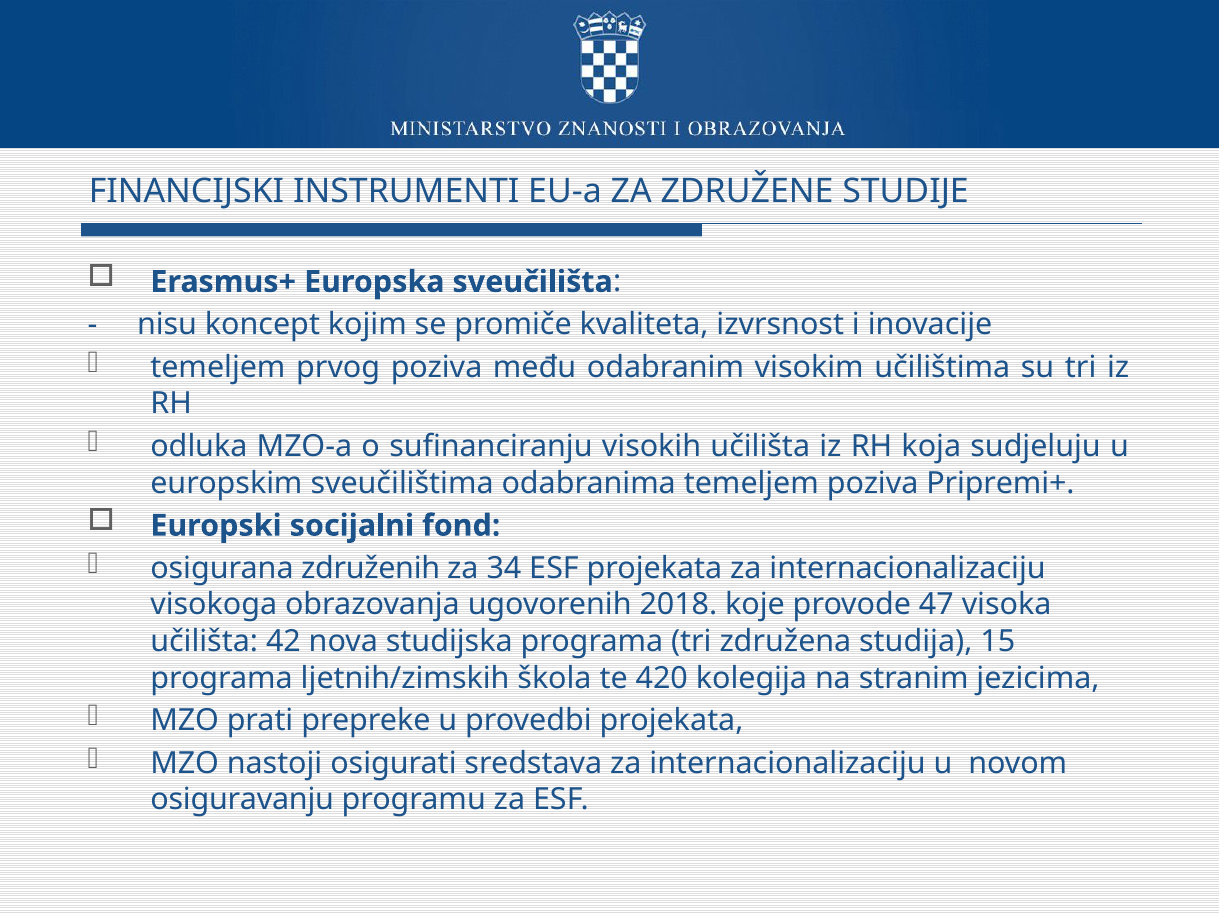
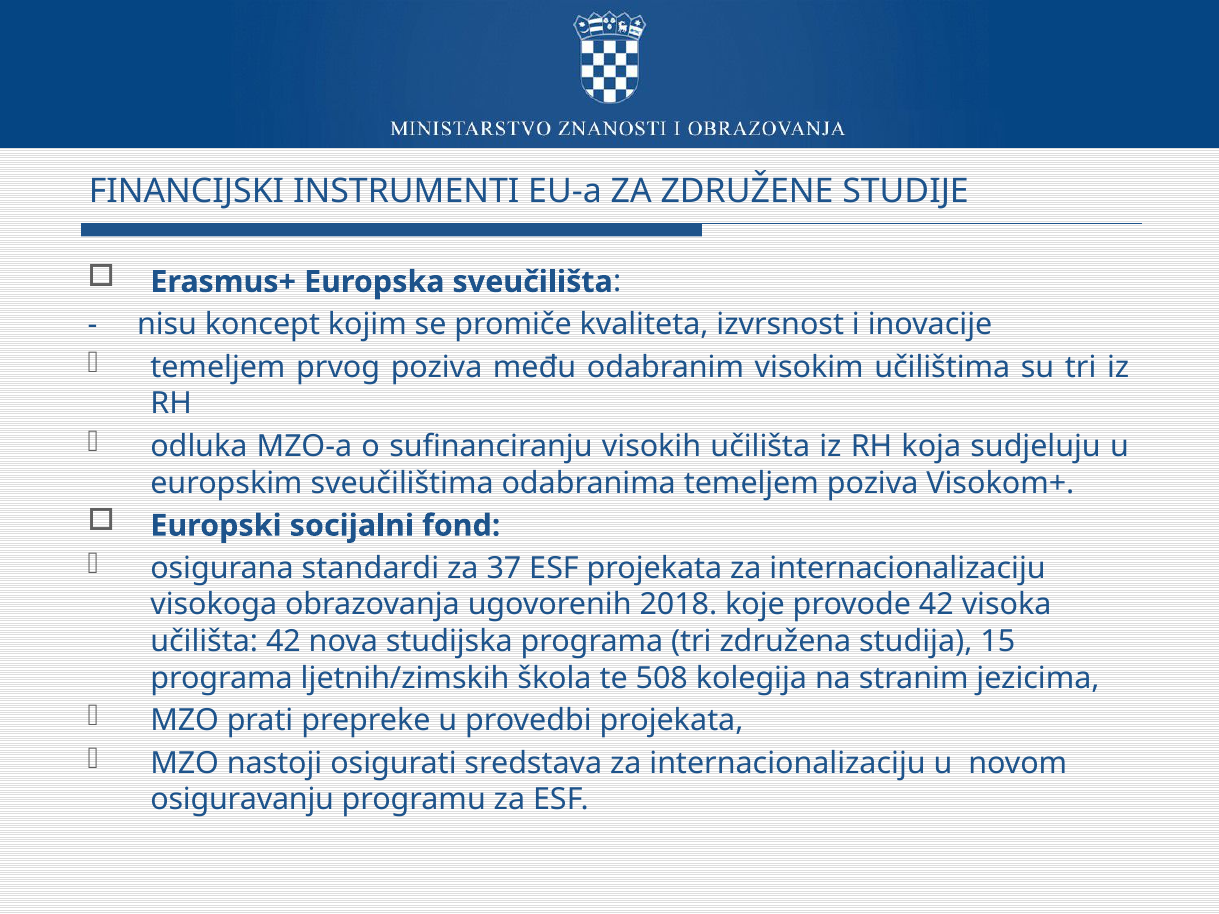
Pripremi+: Pripremi+ -> Visokom+ (1000, 483)
združenih: združenih -> standardi (370, 568)
34: 34 -> 37 (504, 568)
provode 47: 47 -> 42 (936, 605)
420: 420 -> 508 (662, 678)
